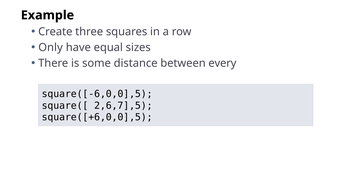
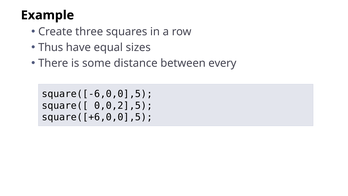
Only: Only -> Thus (51, 47)
2,6,7],5: 2,6,7],5 -> 0,0,2],5 (123, 105)
